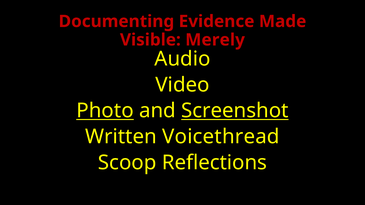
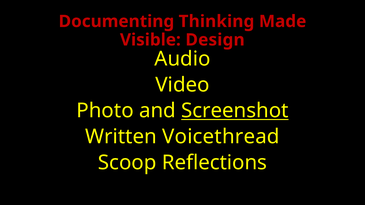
Evidence: Evidence -> Thinking (216, 21)
Merely: Merely -> Design (215, 40)
Photo underline: present -> none (105, 111)
